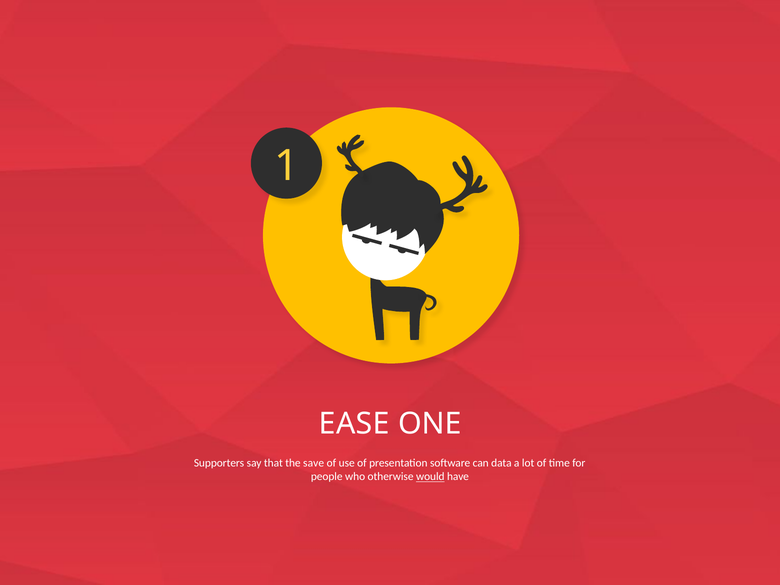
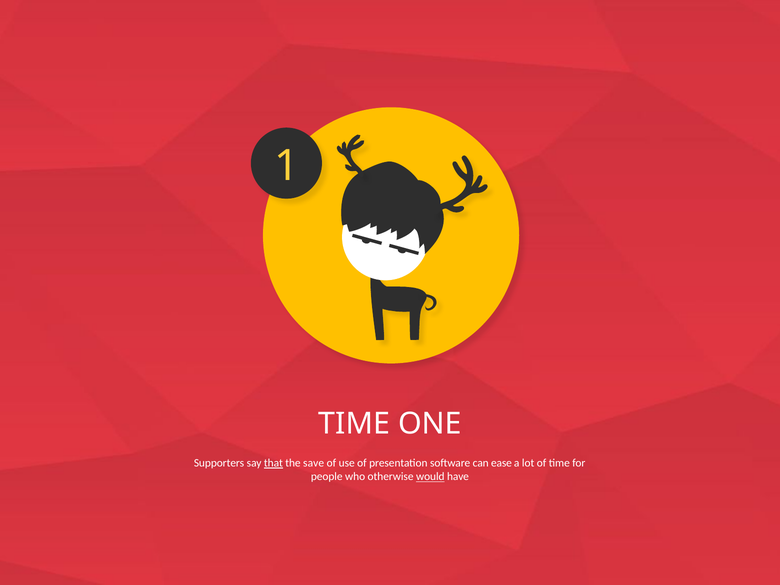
EASE: EASE -> TIME (354, 424)
that underline: none -> present (273, 463)
data: data -> ease (501, 463)
